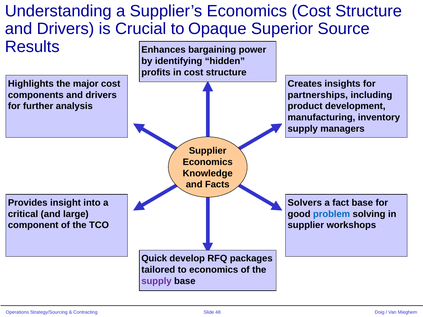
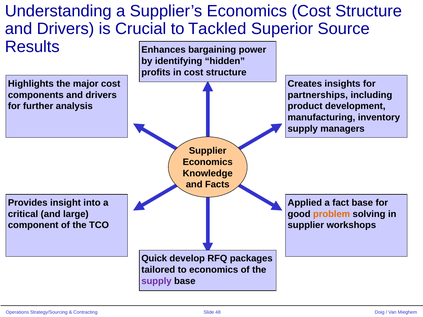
Opaque: Opaque -> Tackled (217, 29)
Solvers: Solvers -> Applied (305, 203)
problem colour: blue -> orange (332, 214)
